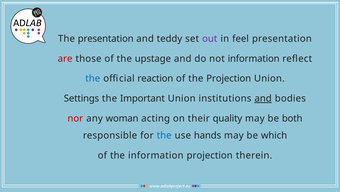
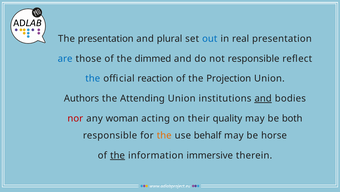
teddy: teddy -> plural (170, 39)
out colour: purple -> blue (210, 39)
feel: feel -> real (241, 39)
are colour: red -> blue (65, 58)
upstage: upstage -> dimmed (153, 58)
not information: information -> responsible (254, 58)
Settings: Settings -> Authors (81, 98)
Important: Important -> Attending (142, 98)
the colour: blue -> orange (164, 135)
hands: hands -> behalf (208, 135)
which: which -> horse (274, 135)
the underline: none -> present (118, 155)
information projection: projection -> immersive (210, 155)
